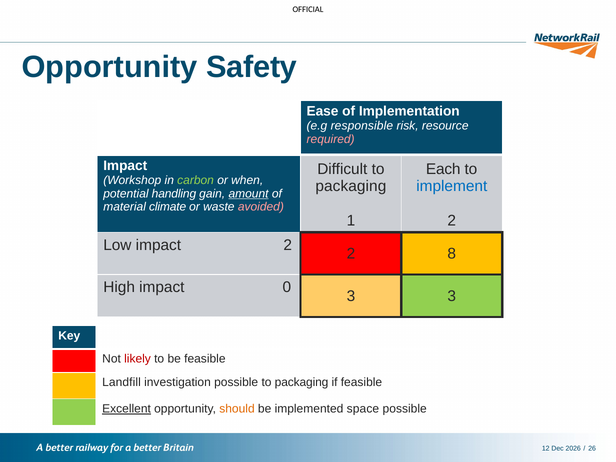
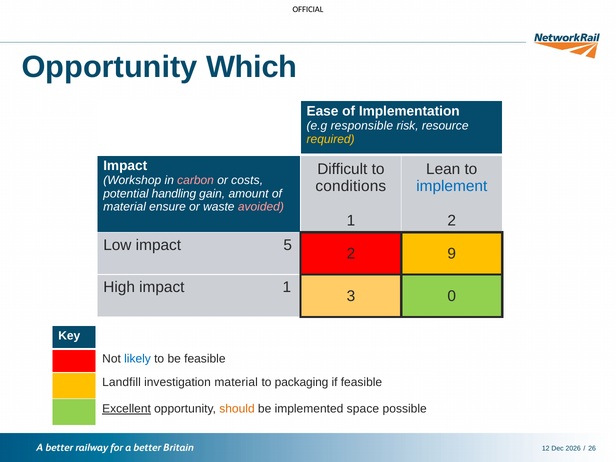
Safety: Safety -> Which (252, 67)
required colour: pink -> yellow (331, 139)
Each: Each -> Lean (443, 169)
carbon colour: light green -> pink (196, 180)
when: when -> costs (247, 180)
packaging: packaging -> conditions (351, 186)
amount underline: present -> none (249, 194)
climate: climate -> ensure (168, 207)
impact 2: 2 -> 5 (288, 245)
8: 8 -> 9 (452, 254)
impact 0: 0 -> 1 (287, 287)
3 3: 3 -> 0 (452, 296)
likely colour: red -> blue (138, 359)
investigation possible: possible -> material (236, 382)
